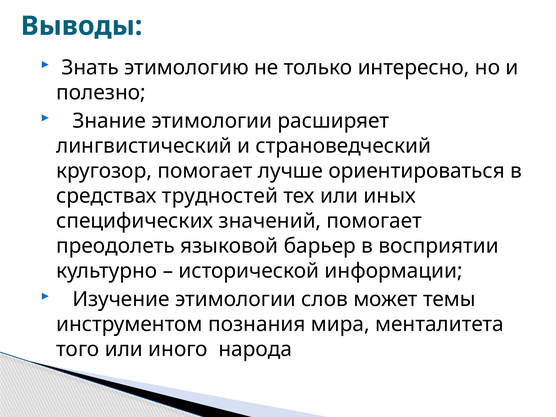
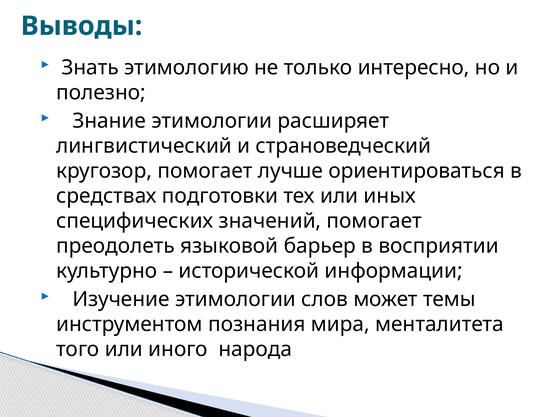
трудностей: трудностей -> подготовки (220, 196)
